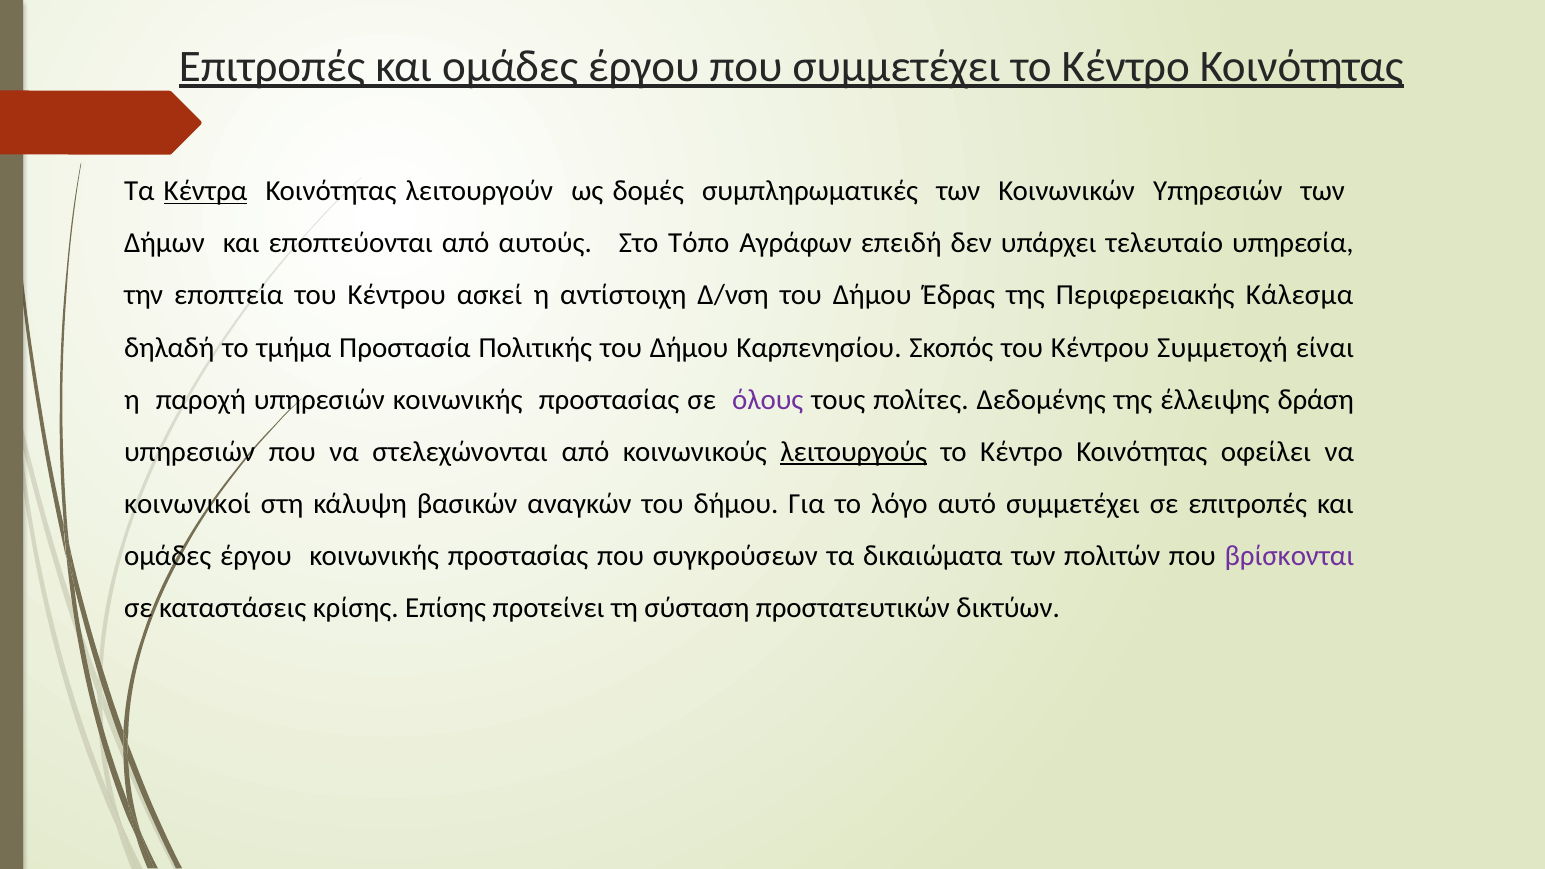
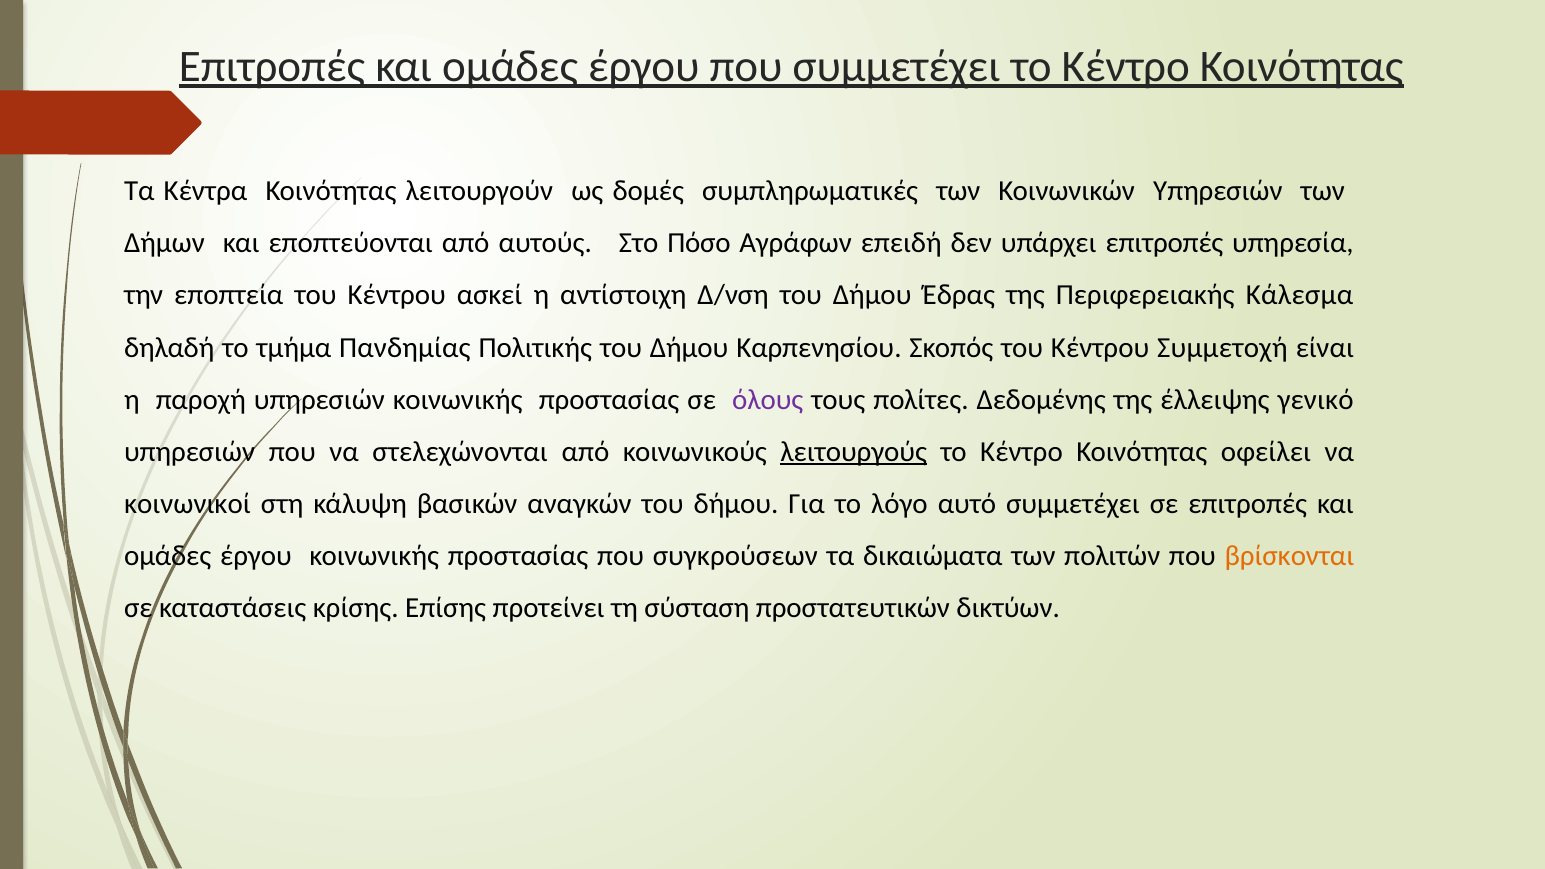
Κέντρα underline: present -> none (206, 191)
Τόπο: Τόπο -> Πόσο (699, 243)
υπάρχει τελευταίο: τελευταίο -> επιτροπές (1164, 243)
Προστασία: Προστασία -> Πανδημίας (405, 348)
δράση: δράση -> γενικό (1316, 400)
βρίσκονται colour: purple -> orange (1289, 556)
